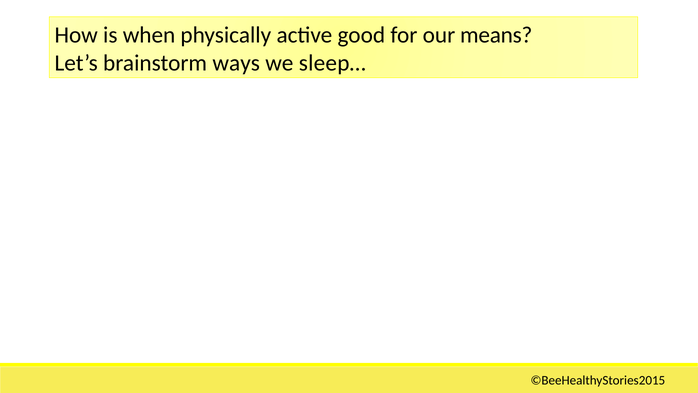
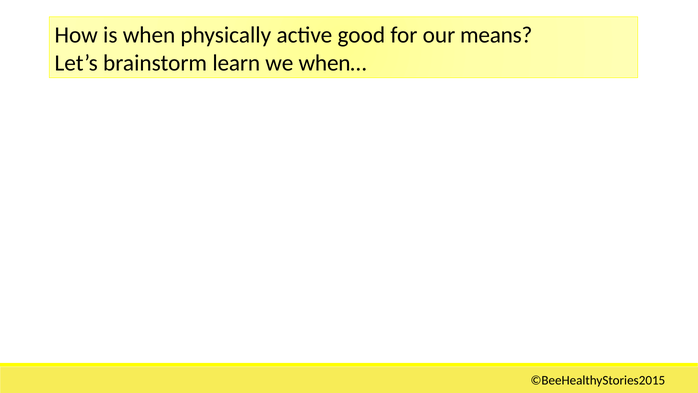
ways: ways -> learn (236, 63)
sleep…: sleep… -> when… (333, 63)
